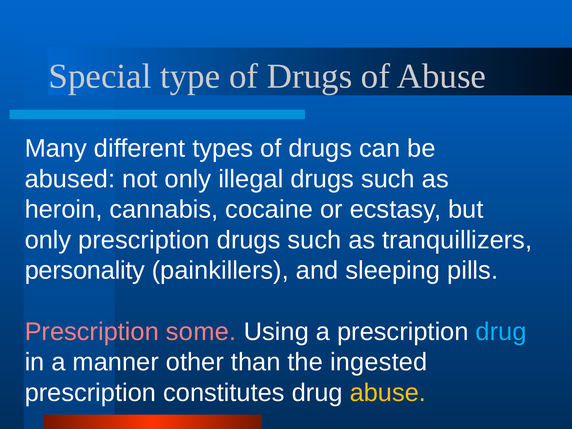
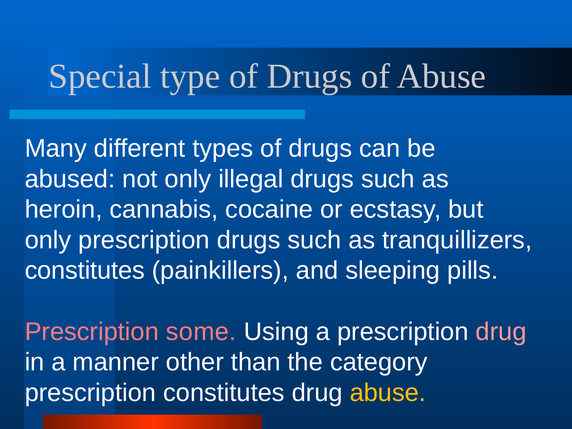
personality: personality -> constitutes (85, 271)
drug colour: light blue -> pink (501, 332)
ingested: ingested -> category (379, 362)
